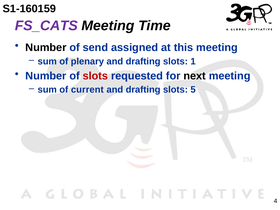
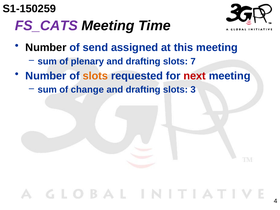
S1-160159: S1-160159 -> S1-150259 (29, 9)
1: 1 -> 7 (193, 61)
slots colour: red -> orange (95, 76)
next colour: black -> red (195, 76)
current: current -> change (87, 90)
5: 5 -> 3 (193, 90)
